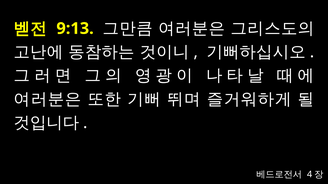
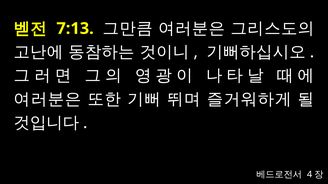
9:13: 9:13 -> 7:13 (75, 29)
